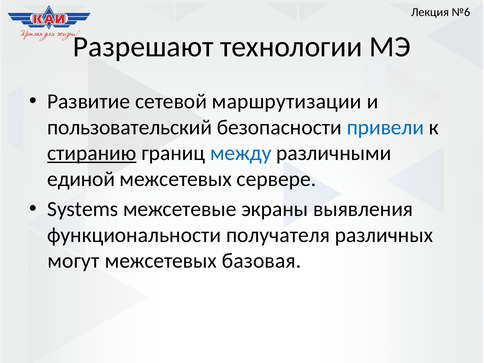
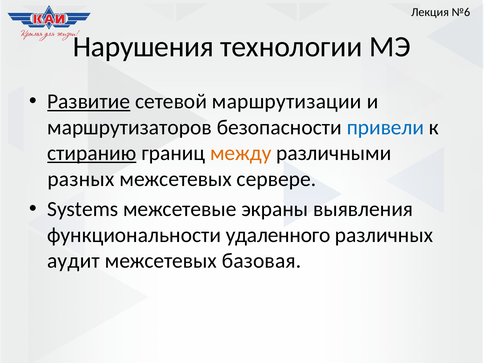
Разрешают: Разрешают -> Нарушения (143, 47)
Развитие underline: none -> present (89, 102)
пользовательский: пользовательский -> маршрутизаторов (130, 127)
между colour: blue -> orange (241, 153)
единой: единой -> разных (81, 179)
получателя: получателя -> удаленного (278, 235)
могут: могут -> аудит (74, 261)
